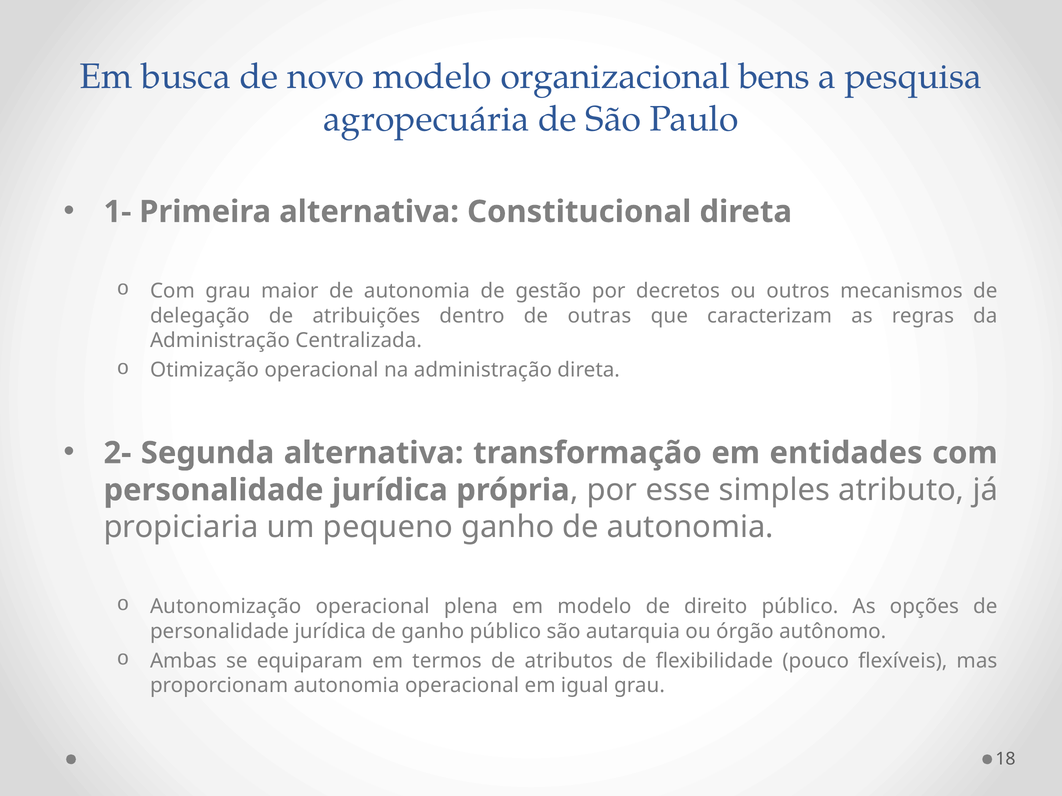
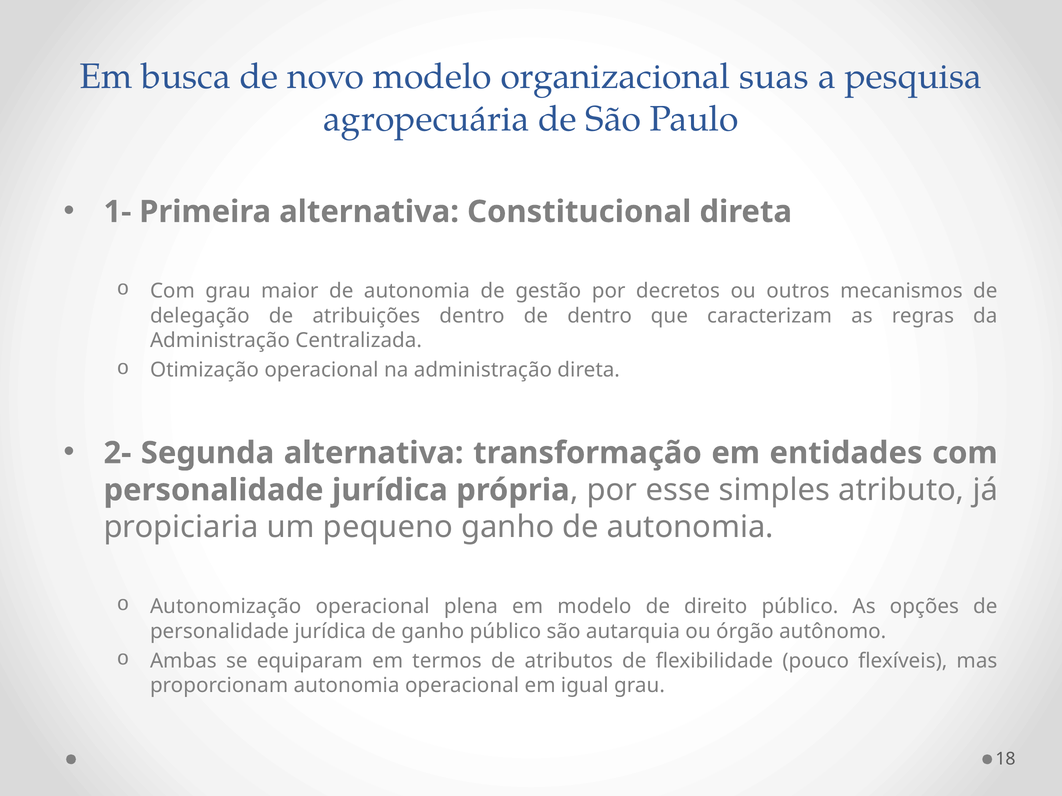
bens: bens -> suas (774, 77)
de outras: outras -> dentro (600, 316)
